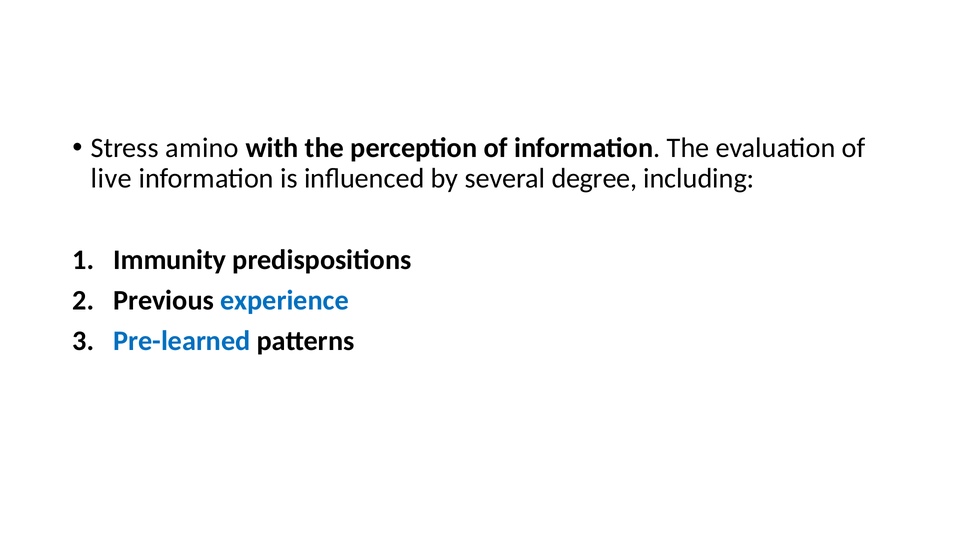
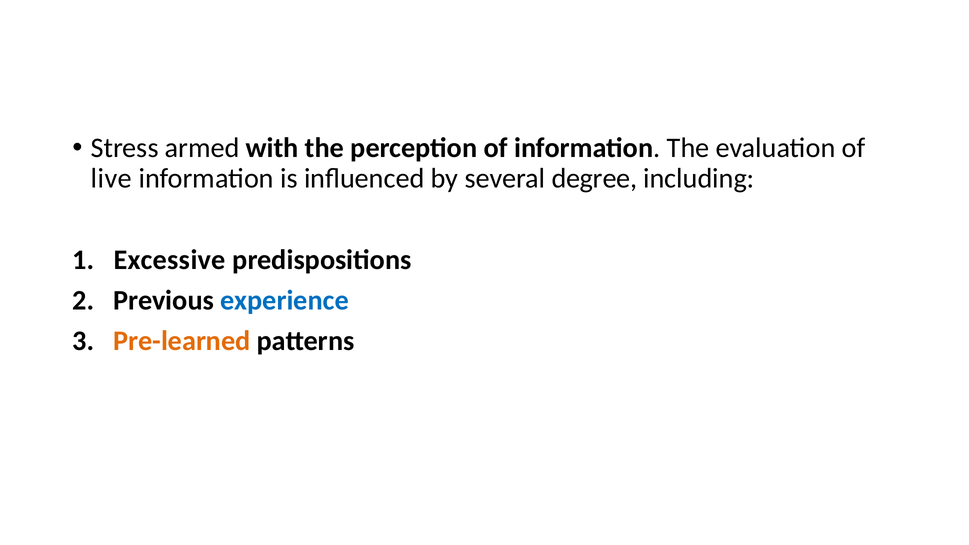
amino: amino -> armed (202, 148)
Immunity: Immunity -> Excessive (170, 260)
Pre-learned colour: blue -> orange (182, 341)
